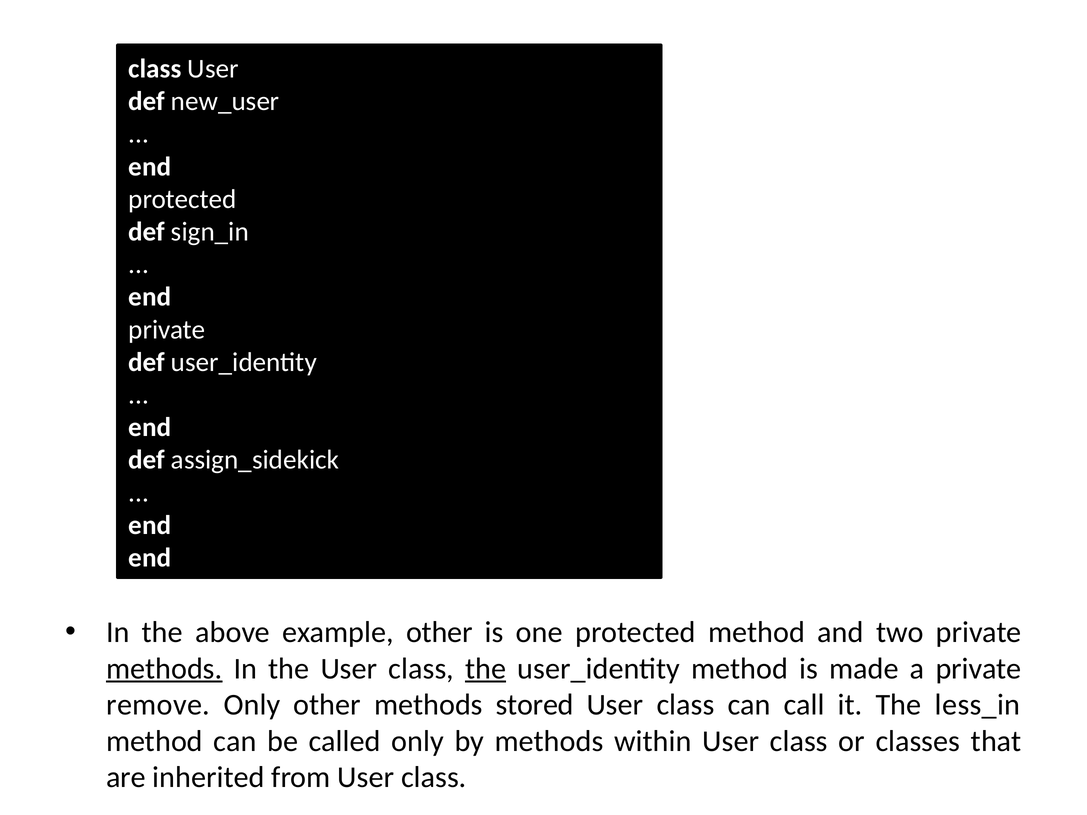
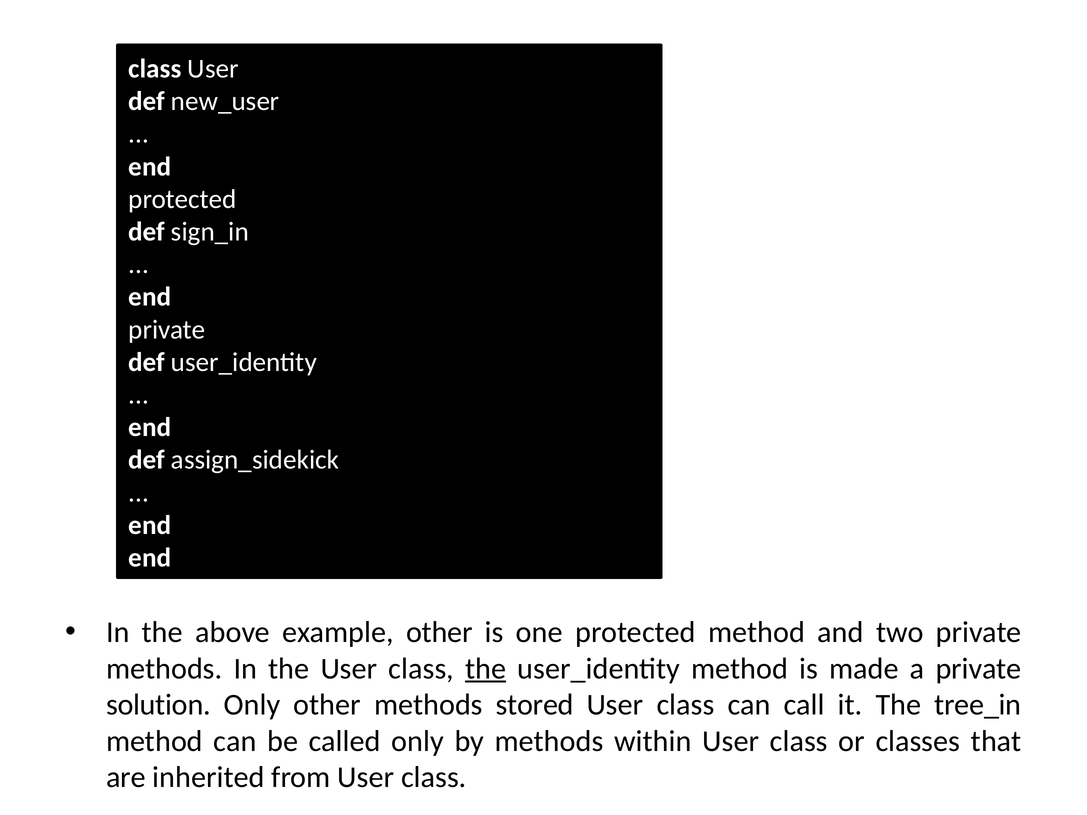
methods underline: present -> none (164, 669)
remove: remove -> solution (158, 705)
less_in: less_in -> tree_in (978, 705)
